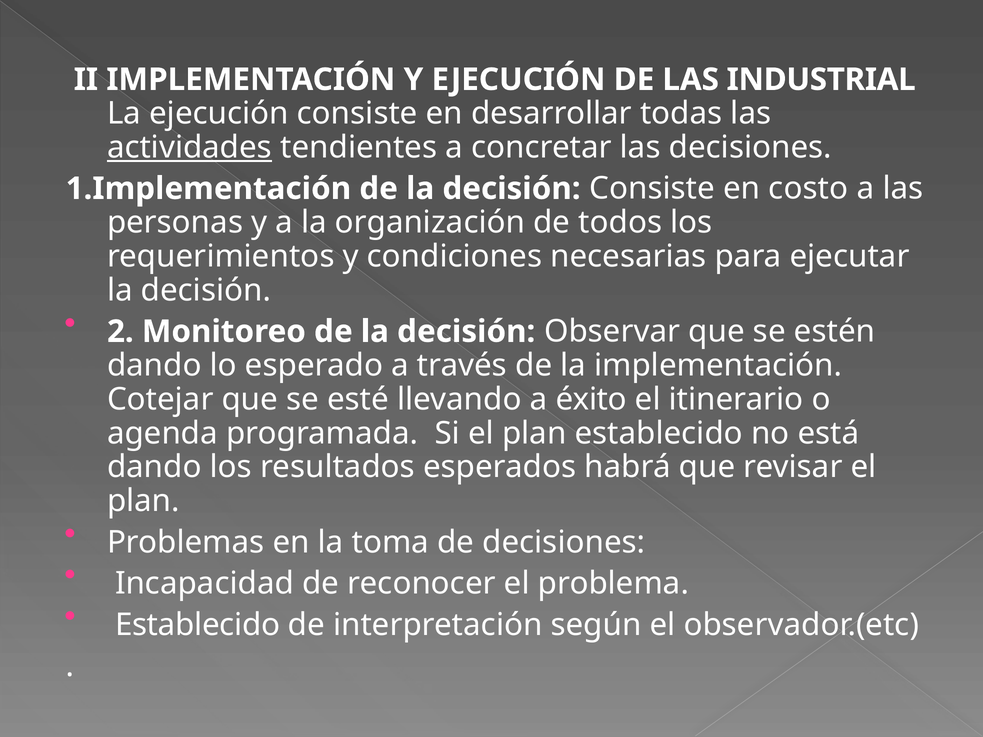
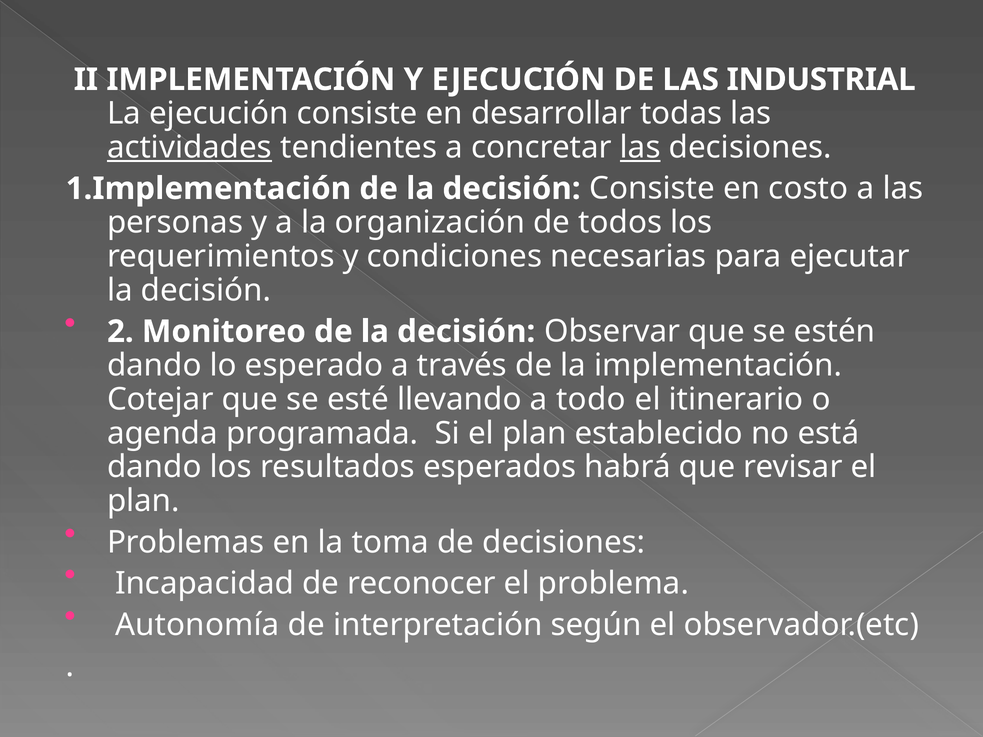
las underline: none -> present (640, 147)
éxito: éxito -> todo (591, 399)
Establecido: Establecido -> Autonomía (197, 625)
